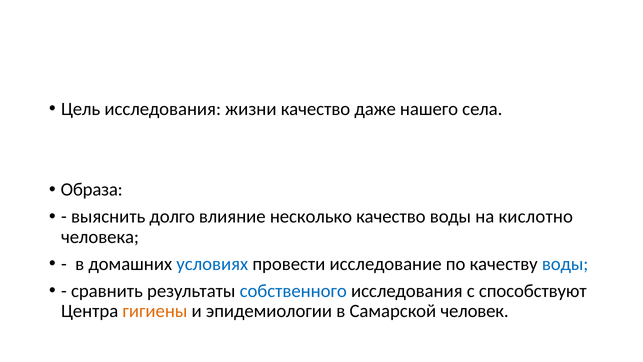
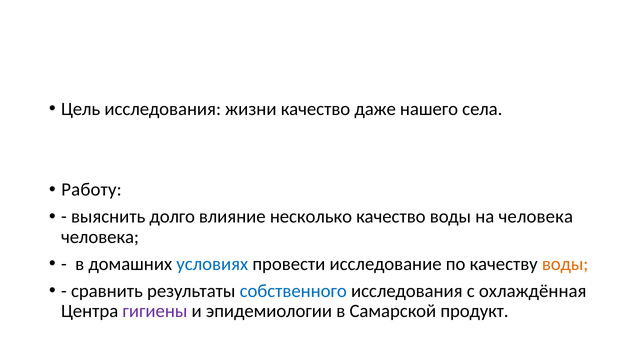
Образа: Образа -> Работу (92, 190)
на кислотно: кислотно -> человека (536, 217)
воды colour: blue -> orange (565, 264)
способствуют: способствуют -> охлаждённая (533, 291)
гигиены colour: orange -> purple (155, 311)
человек: человек -> продукт (475, 311)
